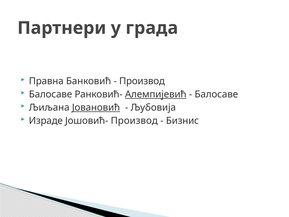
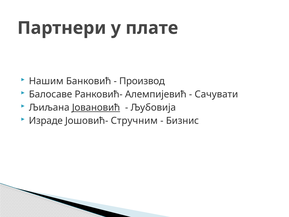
града: града -> плате (152, 28)
Правна: Правна -> Нашим (46, 81)
Алемпијевић underline: present -> none (156, 94)
Балосаве: Балосаве -> Сачувати (216, 94)
Јошовић- Производ: Производ -> Стручним (134, 121)
